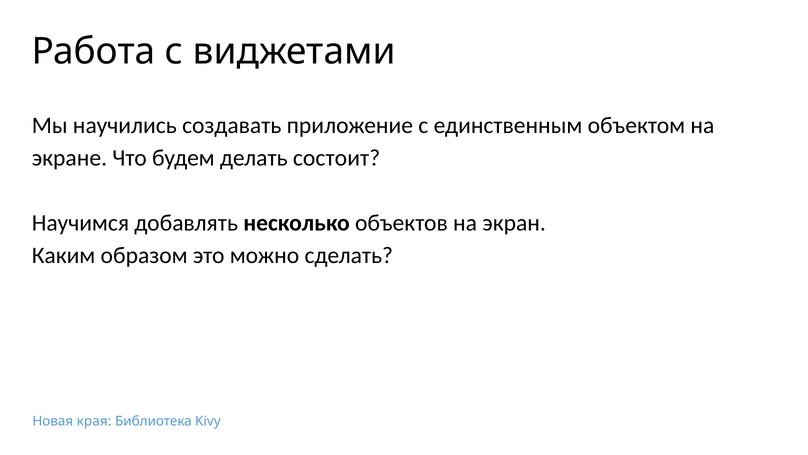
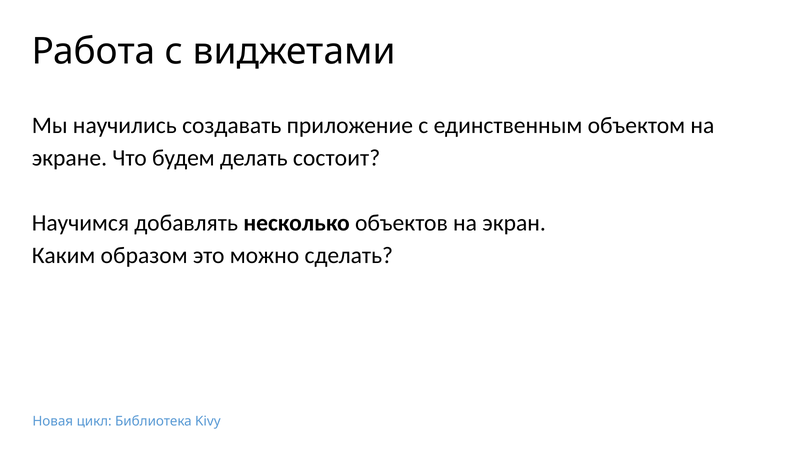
края: края -> цикл (94, 421)
